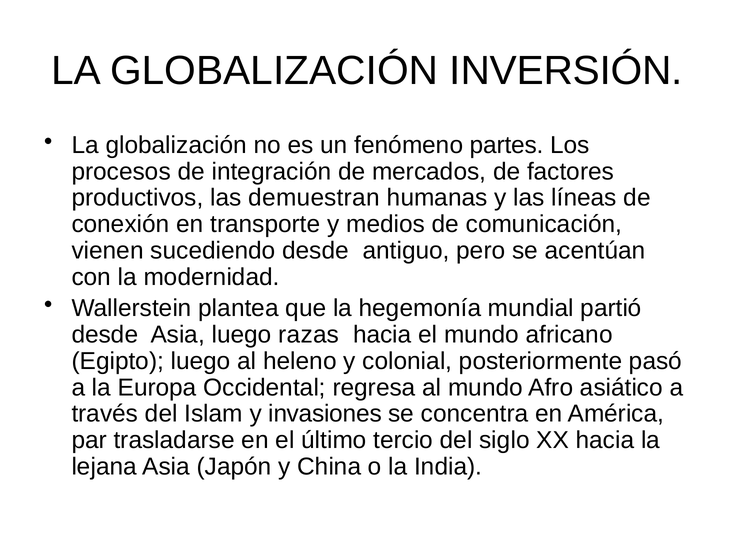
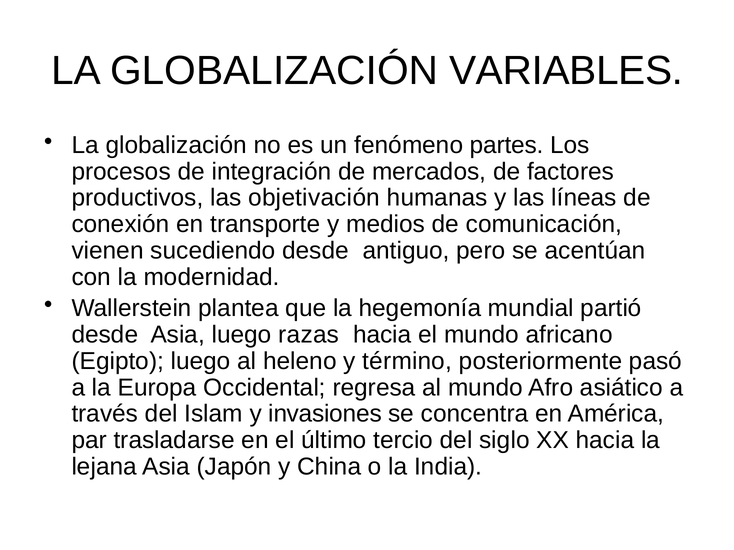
INVERSIÓN: INVERSIÓN -> VARIABLES (566, 71)
demuestran: demuestran -> objetivación (314, 198)
colonial: colonial -> término (407, 361)
